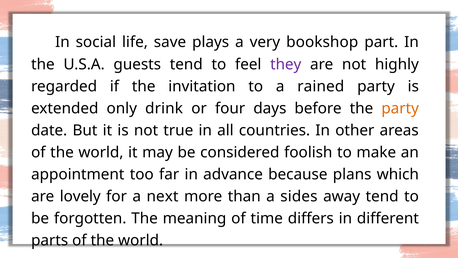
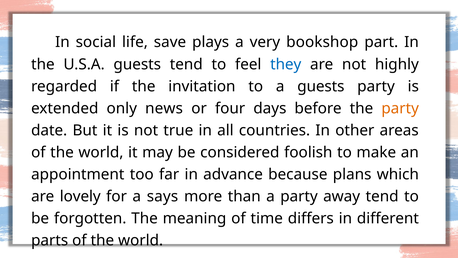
they colour: purple -> blue (286, 64)
a rained: rained -> guests (321, 86)
drink: drink -> news (164, 108)
next: next -> says (162, 196)
a sides: sides -> party (299, 196)
